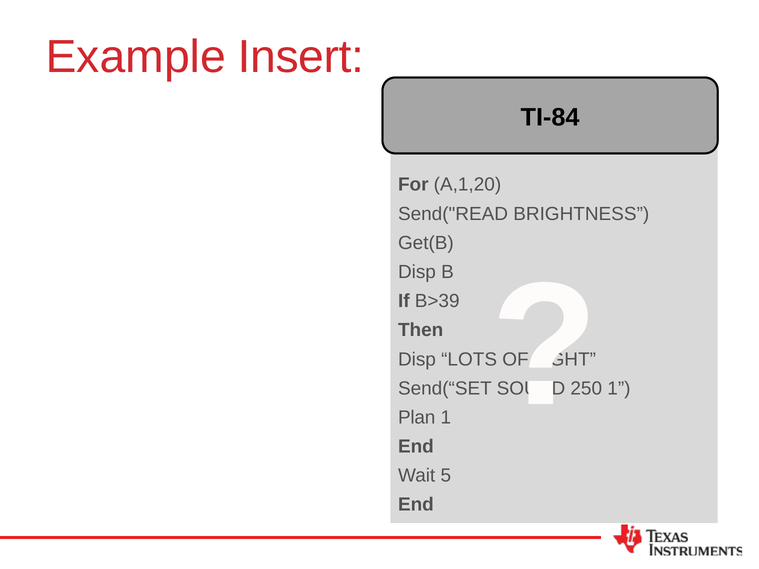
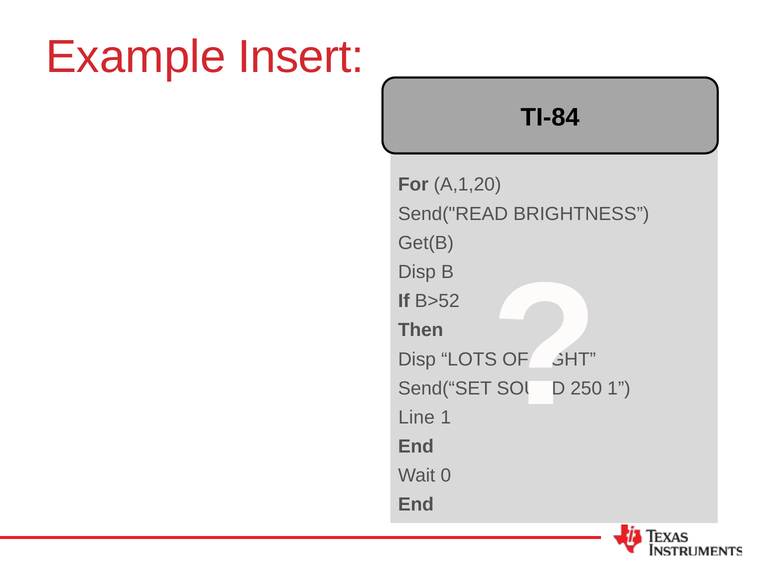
B>39: B>39 -> B>52 (437, 301)
Plan: Plan -> Line (417, 418)
5: 5 -> 0 (446, 476)
